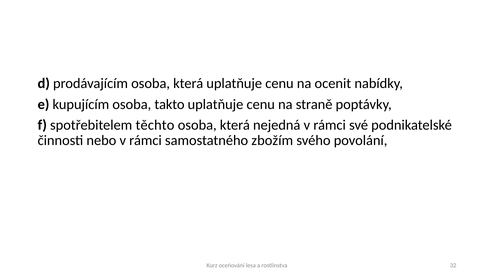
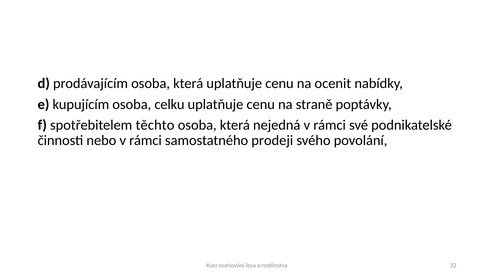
takto: takto -> celku (170, 104)
zbožím: zbožím -> prodeji (272, 141)
